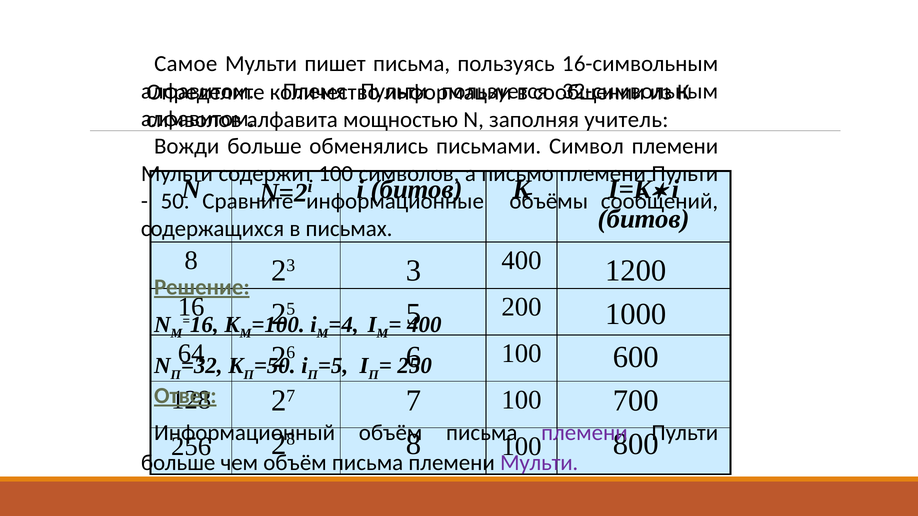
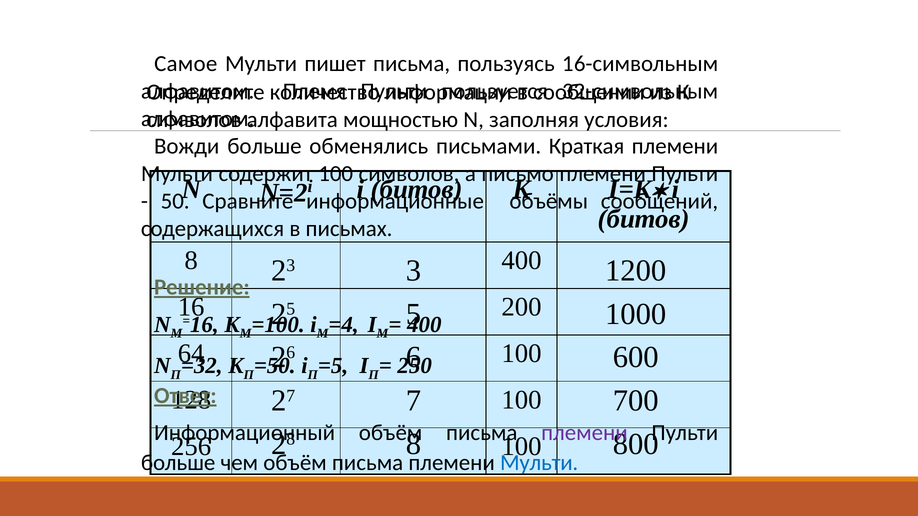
учитель: учитель -> условия (626, 120)
Символ: Символ -> Краткая (587, 146)
Мульти colour: purple -> blue (539, 463)
